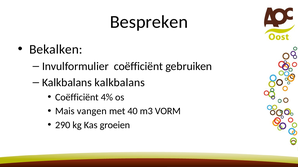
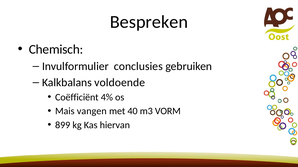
Bekalken: Bekalken -> Chemisch (56, 49)
Invulformulier coëfficiënt: coëfficiënt -> conclusies (138, 67)
Kalkbalans kalkbalans: kalkbalans -> voldoende (120, 83)
290: 290 -> 899 (63, 125)
groeien: groeien -> hiervan (115, 125)
